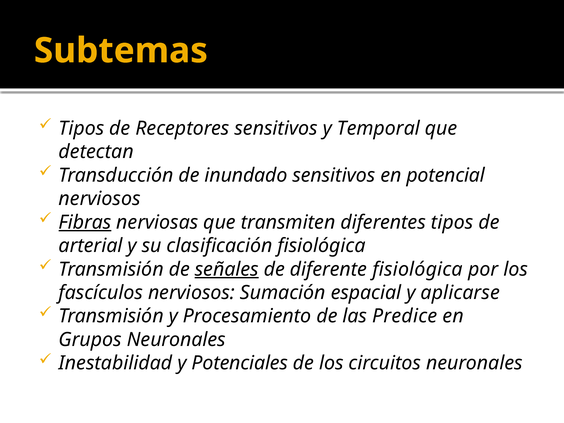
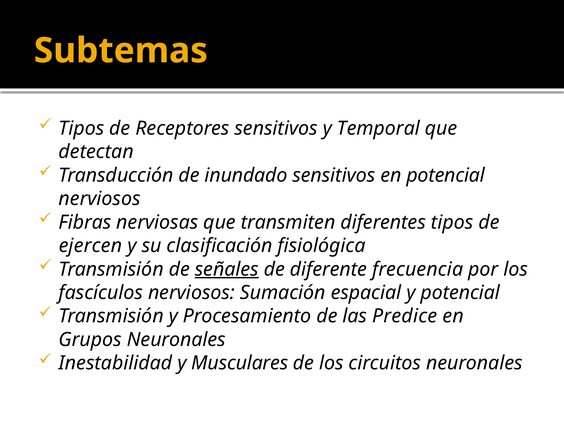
Fibras underline: present -> none (85, 222)
arterial: arterial -> ejercen (90, 246)
diferente fisiológica: fisiológica -> frecuencia (418, 269)
y aplicarse: aplicarse -> potencial (460, 293)
Potenciales: Potenciales -> Musculares (240, 363)
